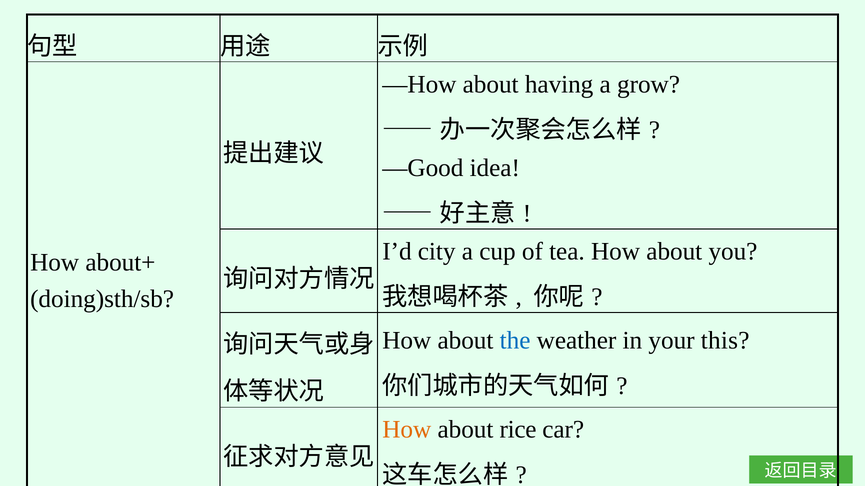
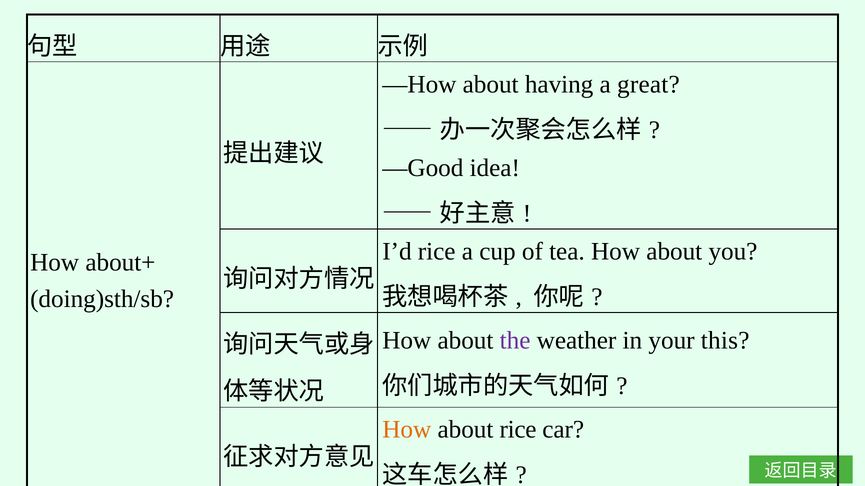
grow: grow -> great (648, 84)
I’d city: city -> rice (437, 252)
the colour: blue -> purple (515, 341)
